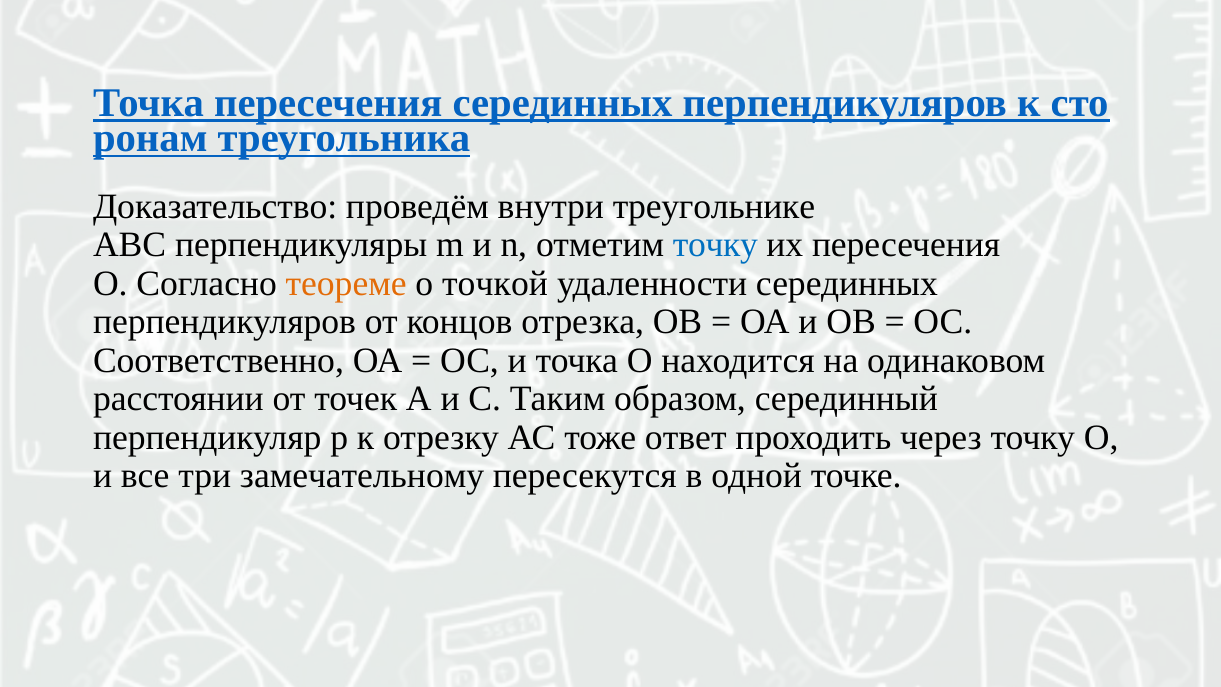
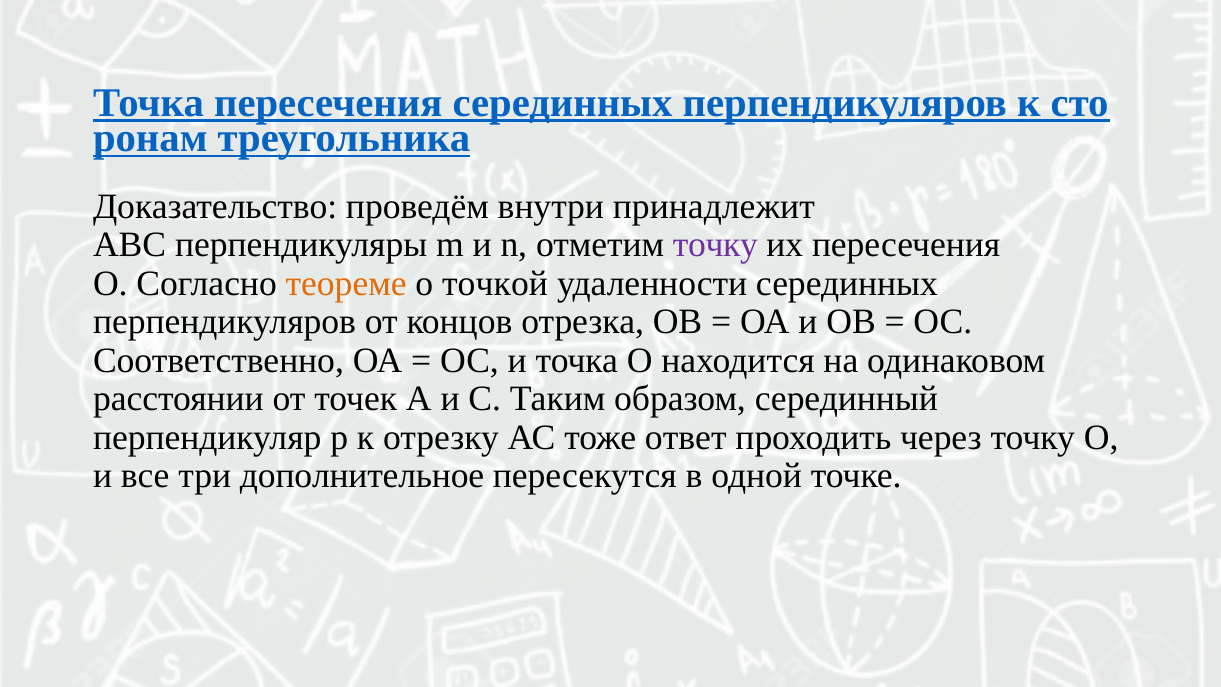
треугольнике: треугольнике -> принадлежит (714, 206)
точку colour: blue -> purple (715, 245)
замечательному: замечательному -> дополнительное (362, 476)
